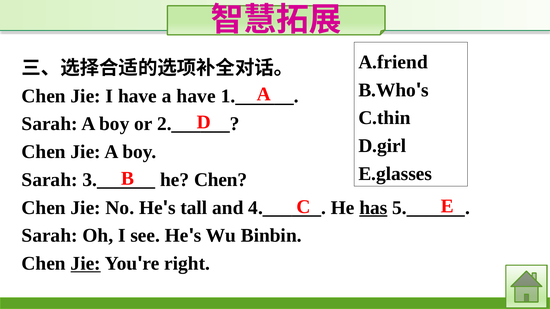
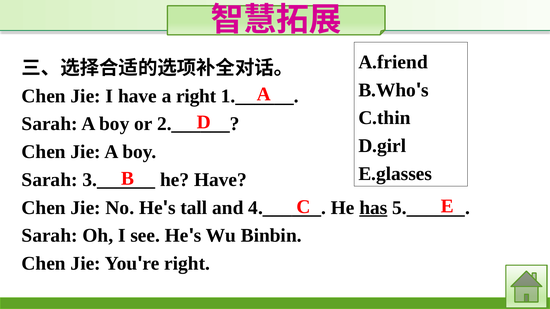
a have: have -> right (196, 96)
he Chen: Chen -> Have (220, 180)
Jie underline: present -> none (86, 264)
